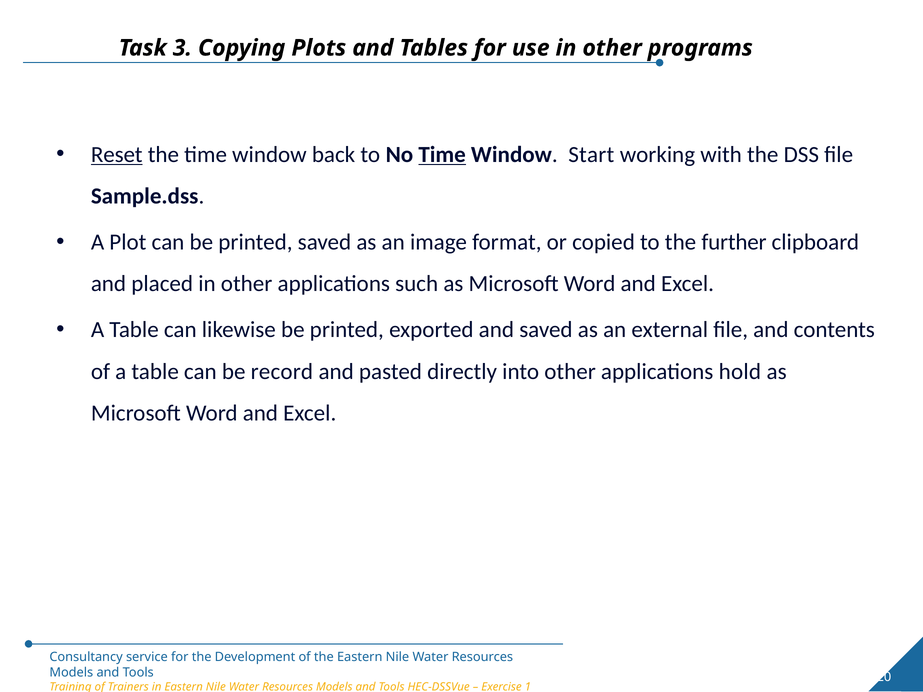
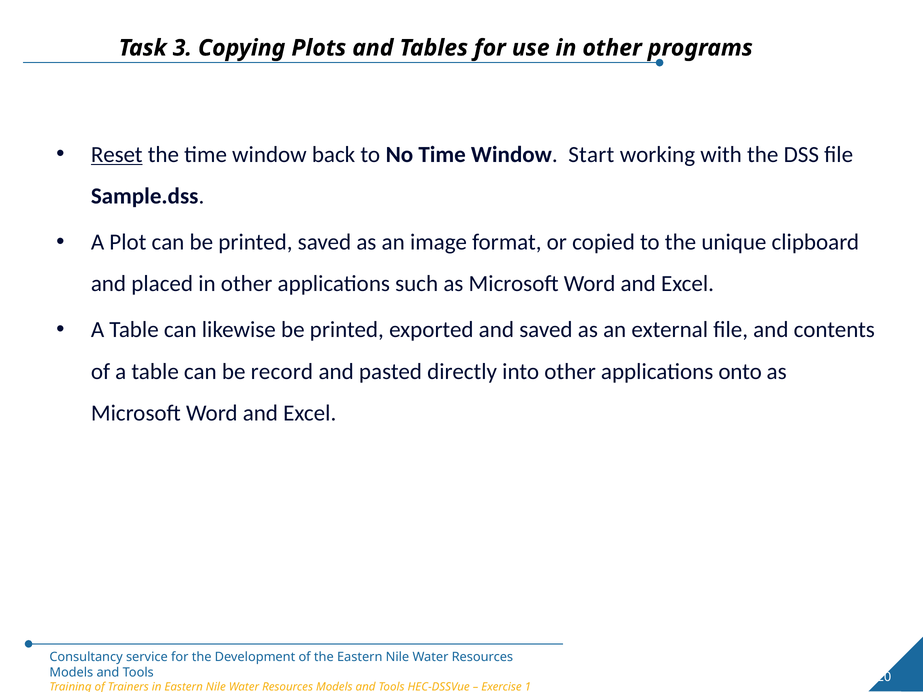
Time underline: present -> none (442, 155)
further: further -> unique (734, 242)
hold: hold -> onto (740, 372)
